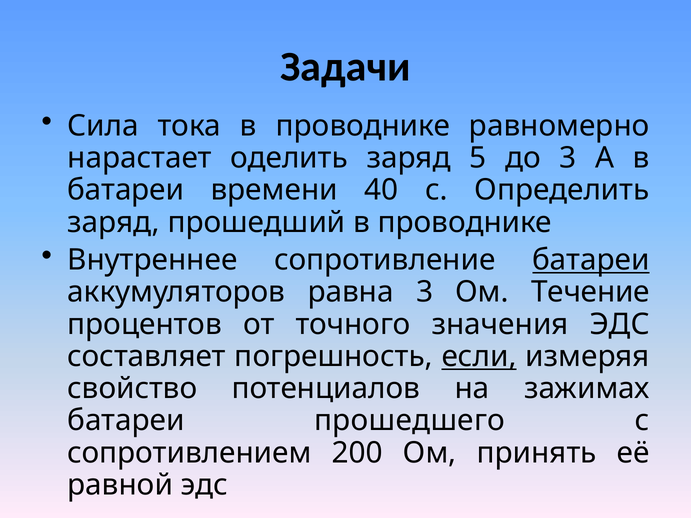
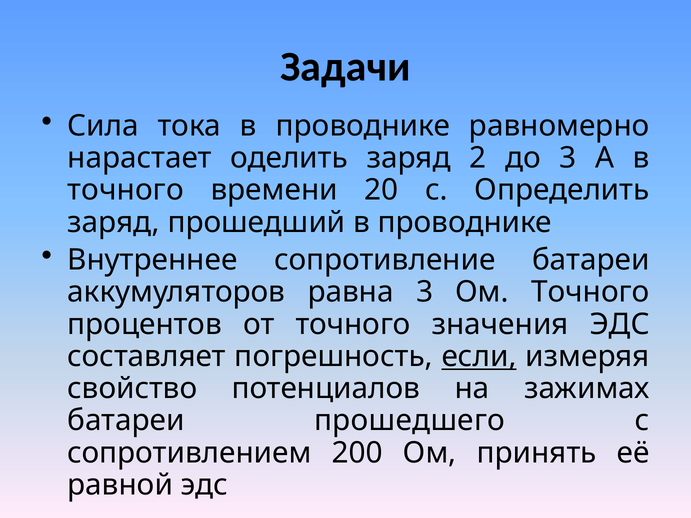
5: 5 -> 2 (478, 158)
батареи: батареи -> точного (126, 190)
40: 40 -> 20 (381, 190)
батареи underline: present -> none (591, 260)
Ом Течение: Течение -> Точного (590, 292)
